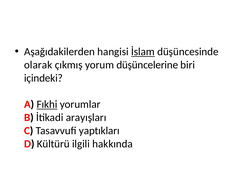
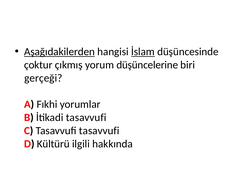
Aşağıdakilerden underline: none -> present (59, 52)
olarak: olarak -> çoktur (38, 65)
içindeki: içindeki -> gerçeği (43, 78)
Fıkhi underline: present -> none (47, 105)
İtikadi arayışları: arayışları -> tasavvufi (86, 118)
Tasavvufi yaptıkları: yaptıkları -> tasavvufi (99, 131)
